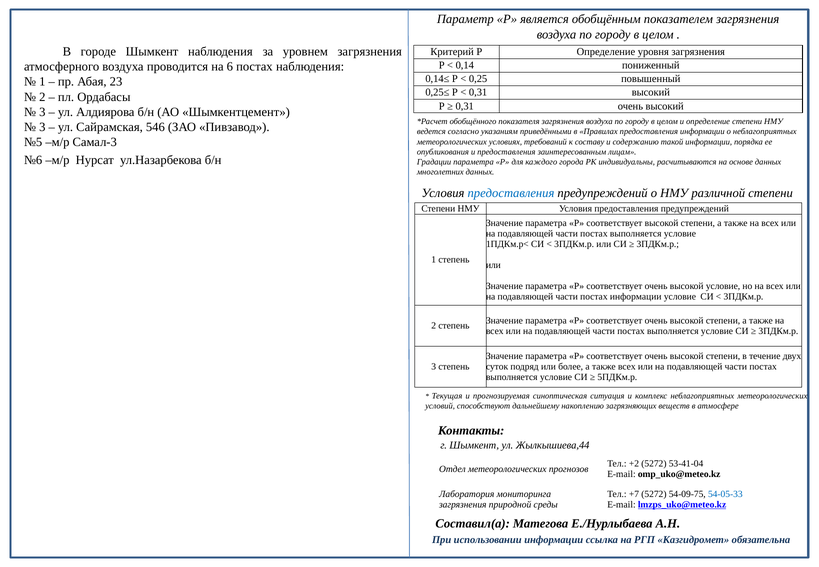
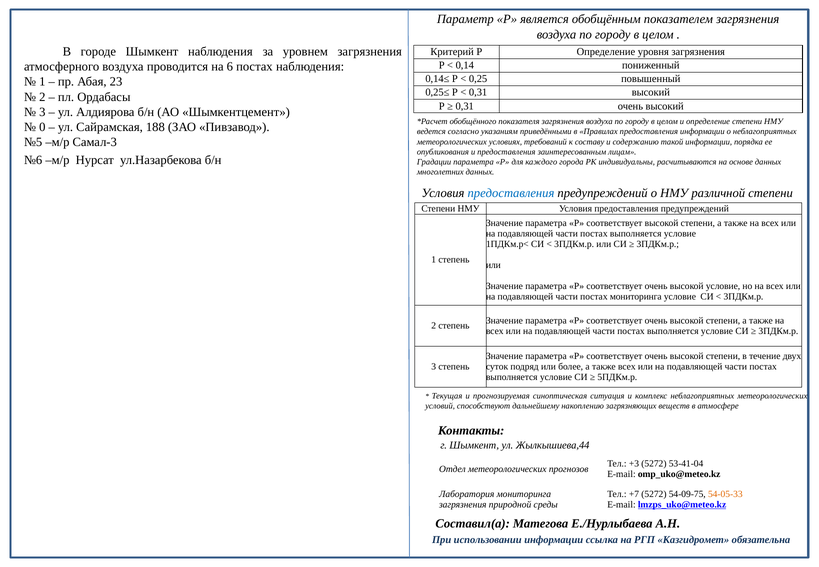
3: 3 -> 0 (42, 127)
546: 546 -> 188 (155, 127)
постах информации: информации -> мониторинга (636, 296)
+2: +2 -> +3 (634, 464)
54-05-33 colour: blue -> orange (725, 494)
